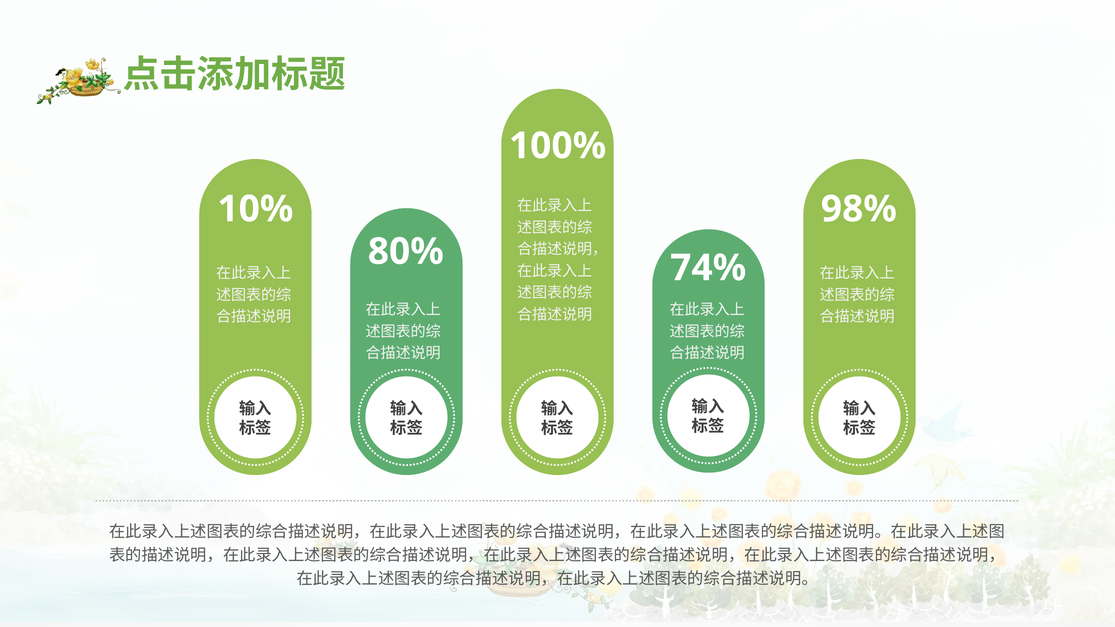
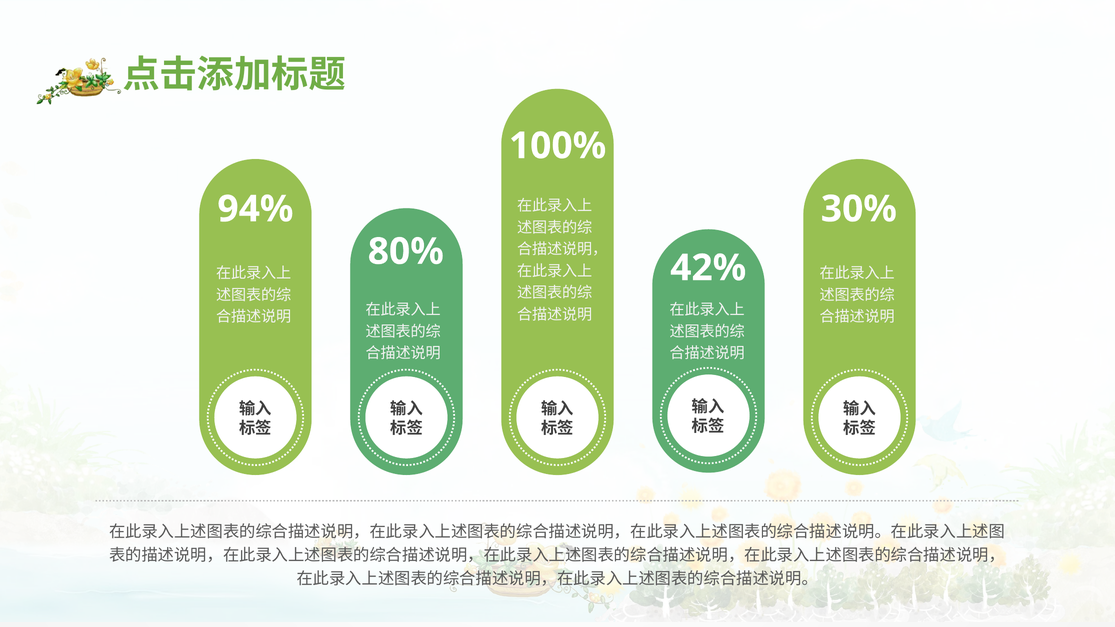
10%: 10% -> 94% (255, 209)
98%: 98% -> 30% (859, 209)
74%: 74% -> 42% (708, 268)
